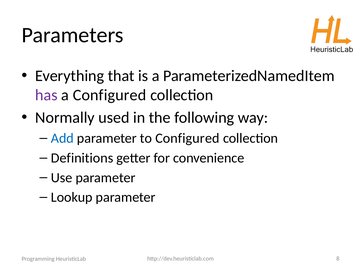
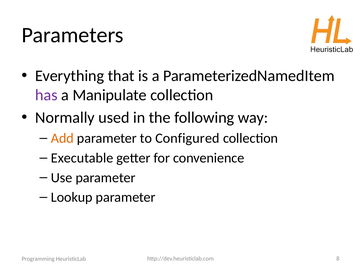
a Configured: Configured -> Manipulate (110, 95)
Add colour: blue -> orange (62, 138)
Definitions: Definitions -> Executable (82, 158)
